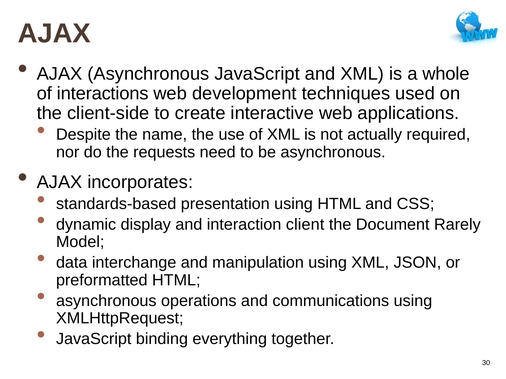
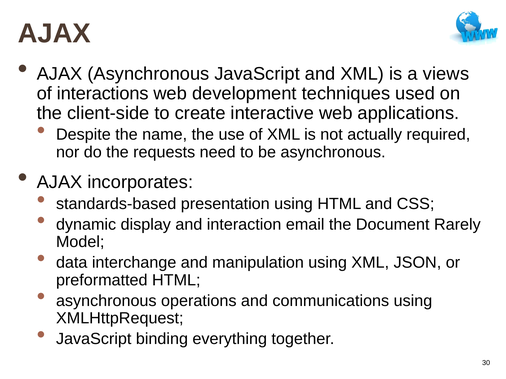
whole: whole -> views (446, 74)
client: client -> email (305, 225)
